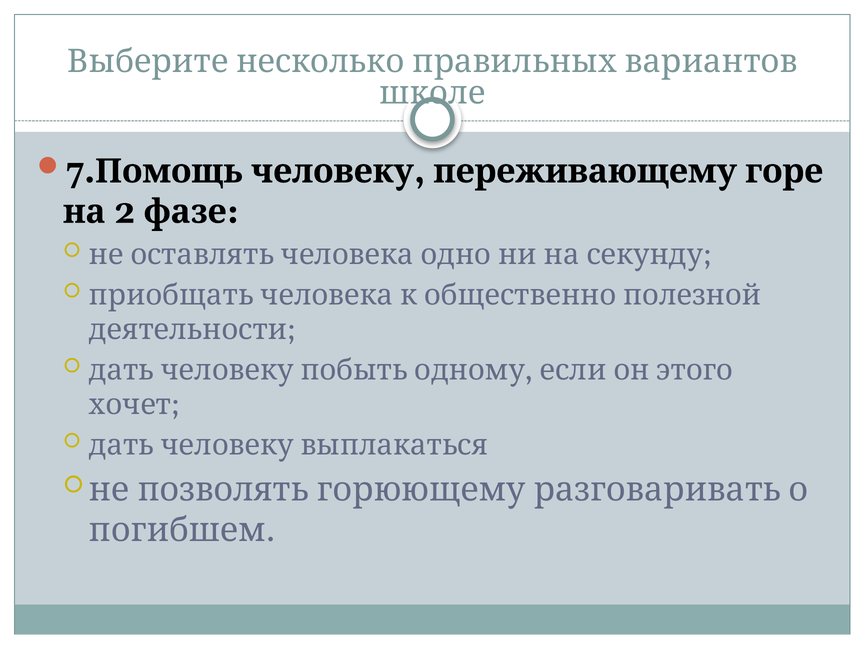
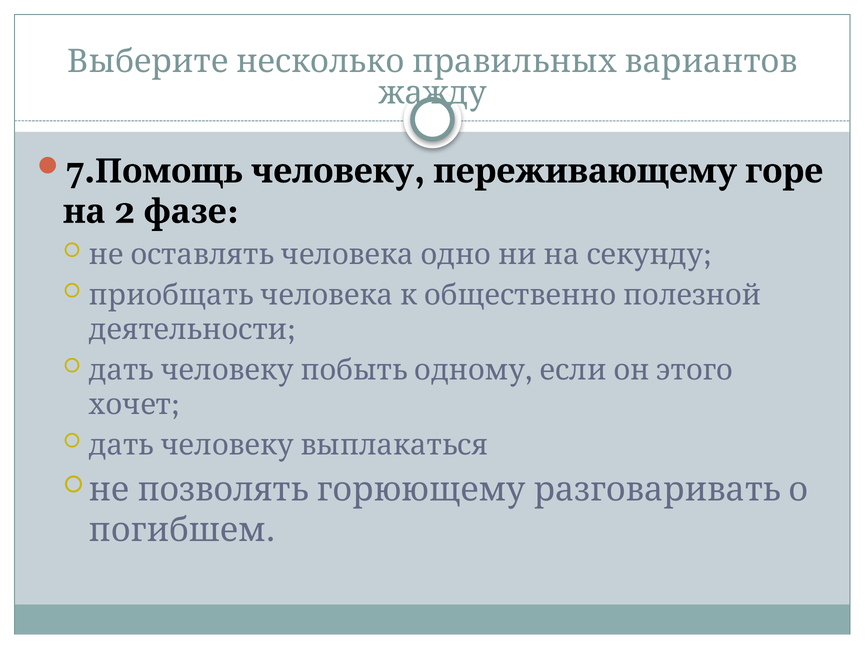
школе: школе -> жажду (433, 93)
